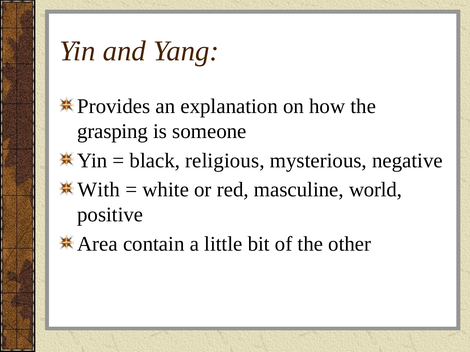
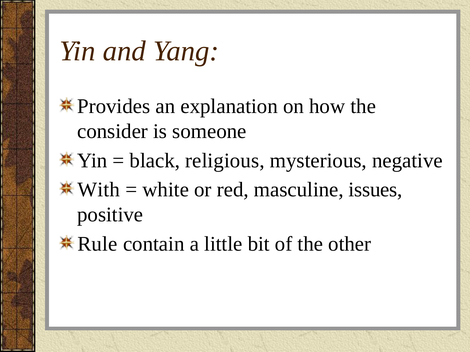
grasping: grasping -> consider (113, 131)
world: world -> issues (376, 190)
Area: Area -> Rule (97, 244)
